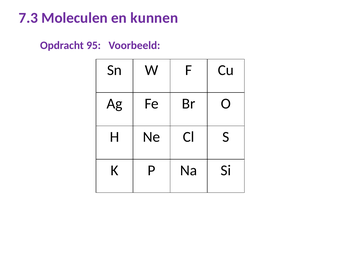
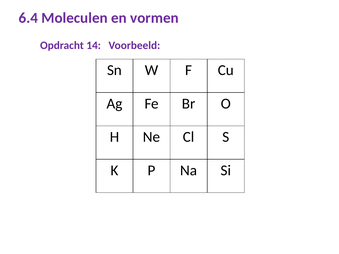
7.3: 7.3 -> 6.4 (28, 18)
kunnen: kunnen -> vormen (154, 18)
95: 95 -> 14 (94, 46)
